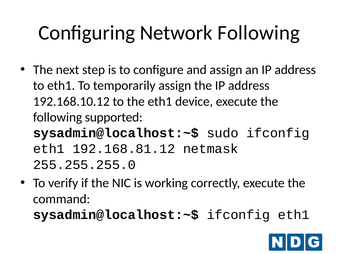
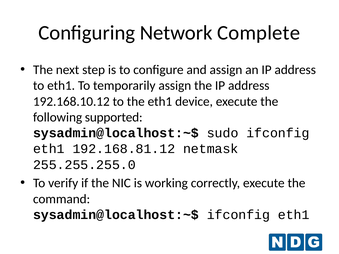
Network Following: Following -> Complete (259, 33)
